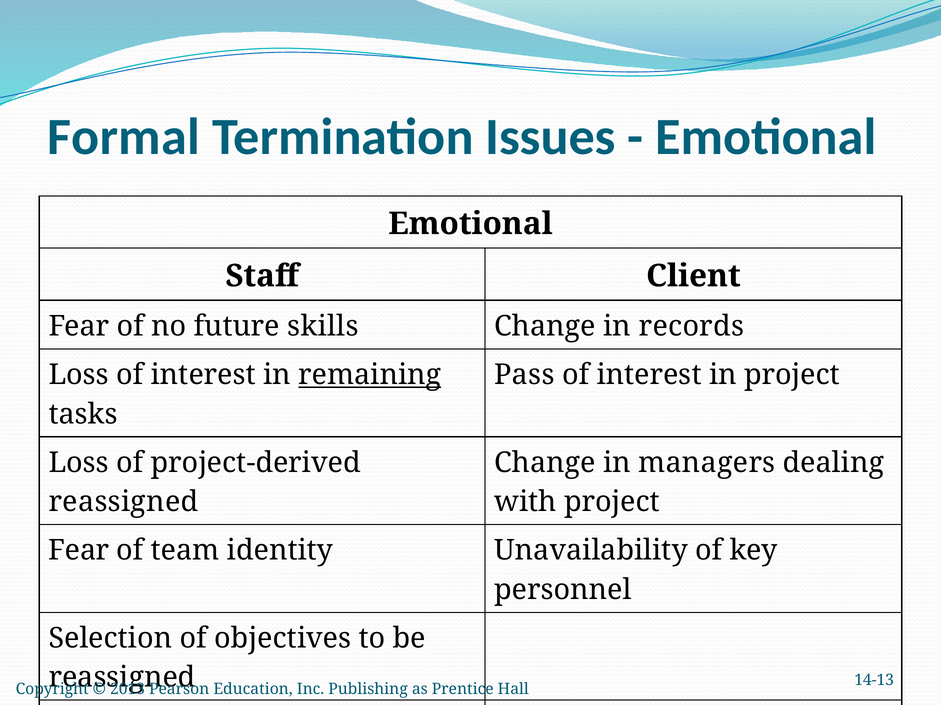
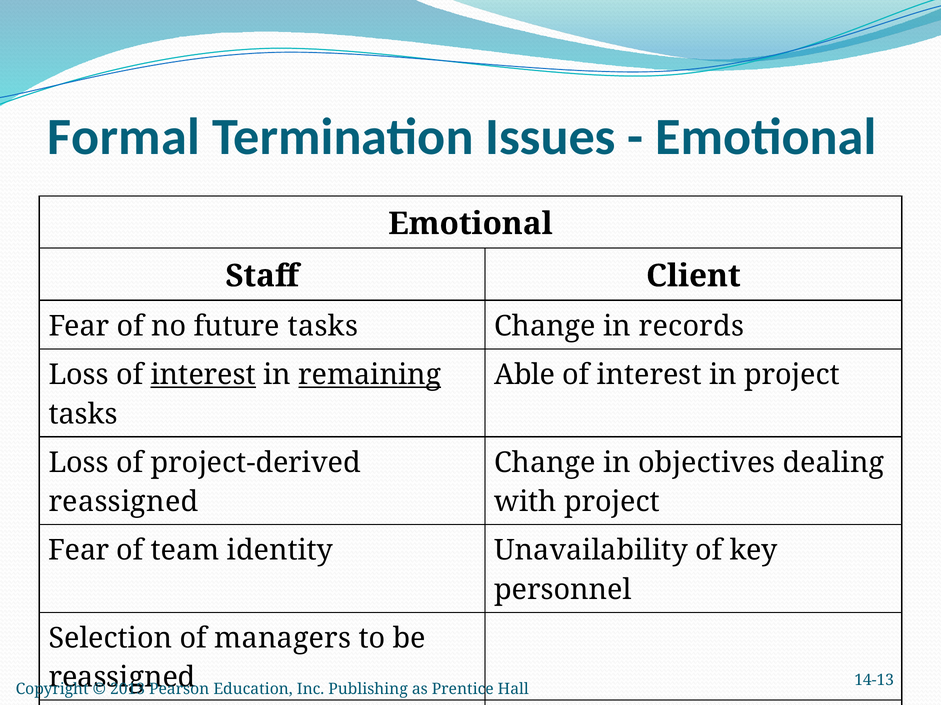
future skills: skills -> tasks (323, 327)
interest underline: none -> present (203, 375)
Pass: Pass -> Able (525, 375)
managers: managers -> objectives (707, 463)
objectives: objectives -> managers (283, 639)
